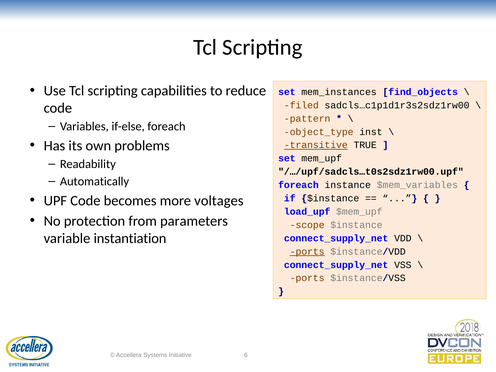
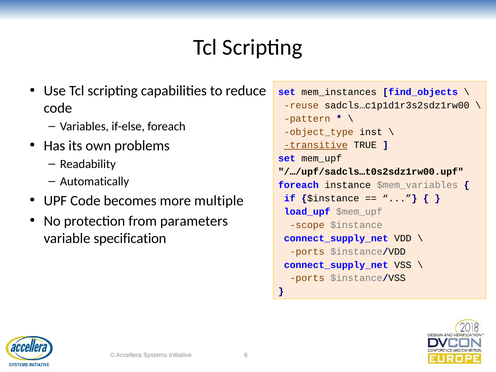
filed: filed -> reuse (301, 105)
voltages: voltages -> multiple (219, 201)
instantiation: instantiation -> specification (130, 238)
ports underline: present -> none (307, 252)
